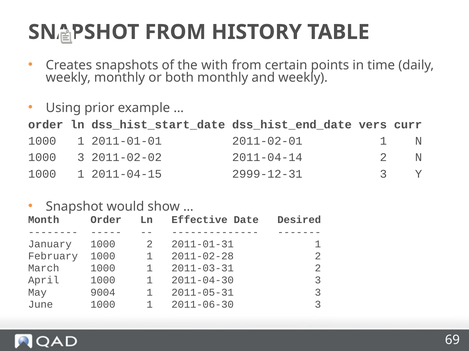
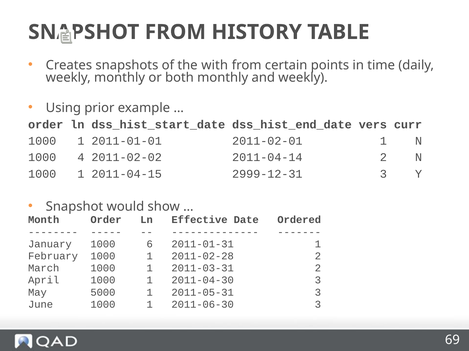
1000 3: 3 -> 4 (81, 158)
Desired: Desired -> Ordered (299, 220)
1000 2: 2 -> 6 (150, 245)
9004: 9004 -> 5000 (103, 293)
